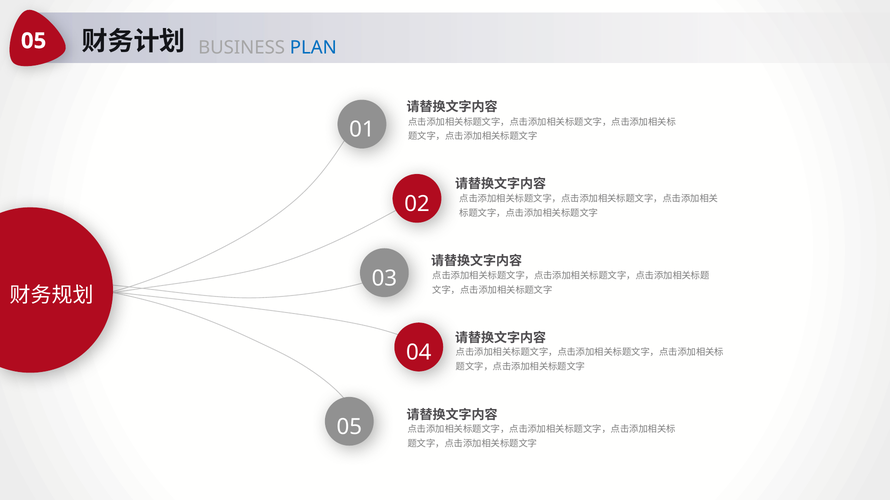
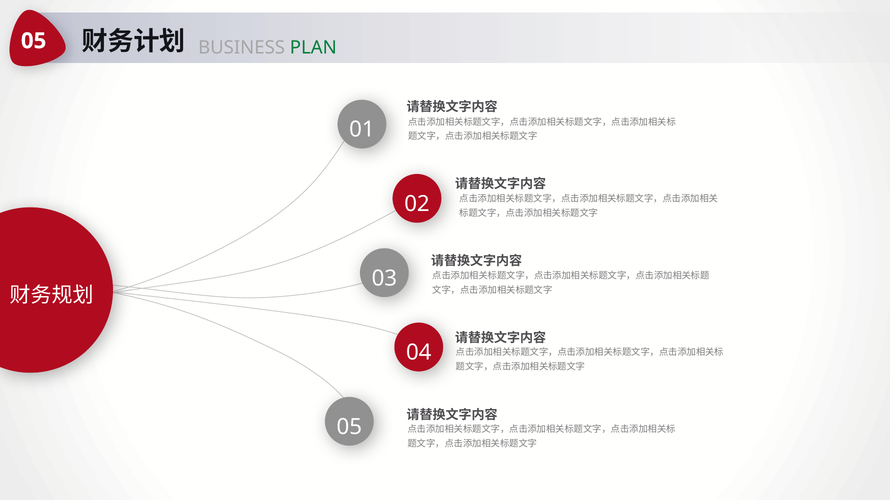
PLAN colour: blue -> green (313, 48)
